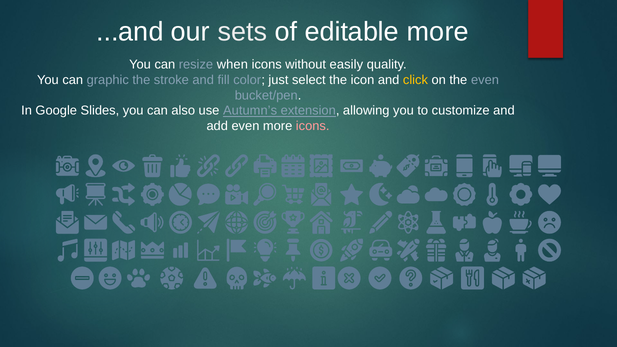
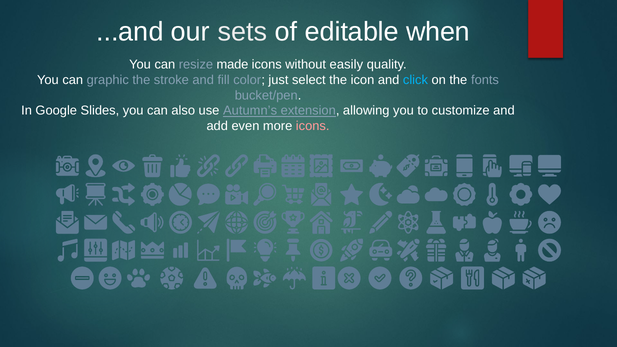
editable more: more -> when (438, 32)
when: when -> made (232, 64)
click colour: yellow -> light blue (415, 80)
the even: even -> fonts (485, 80)
